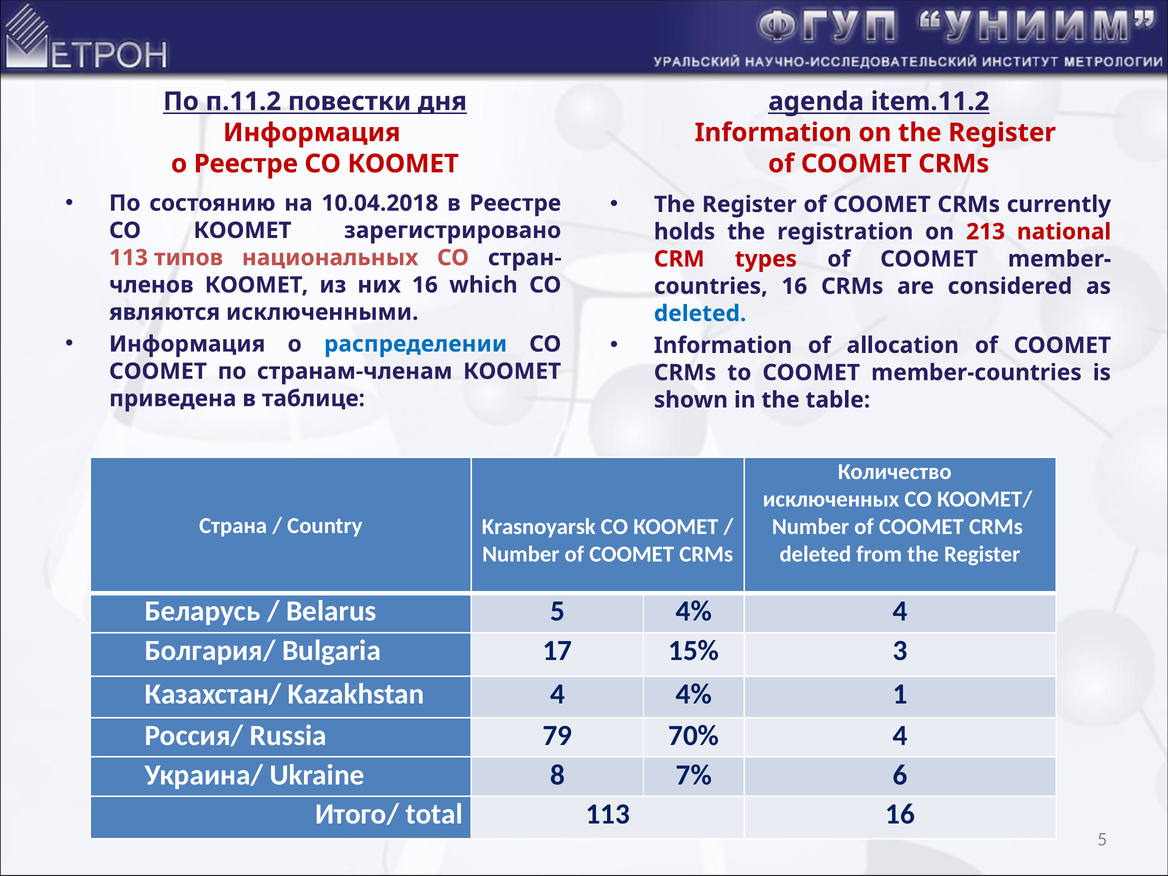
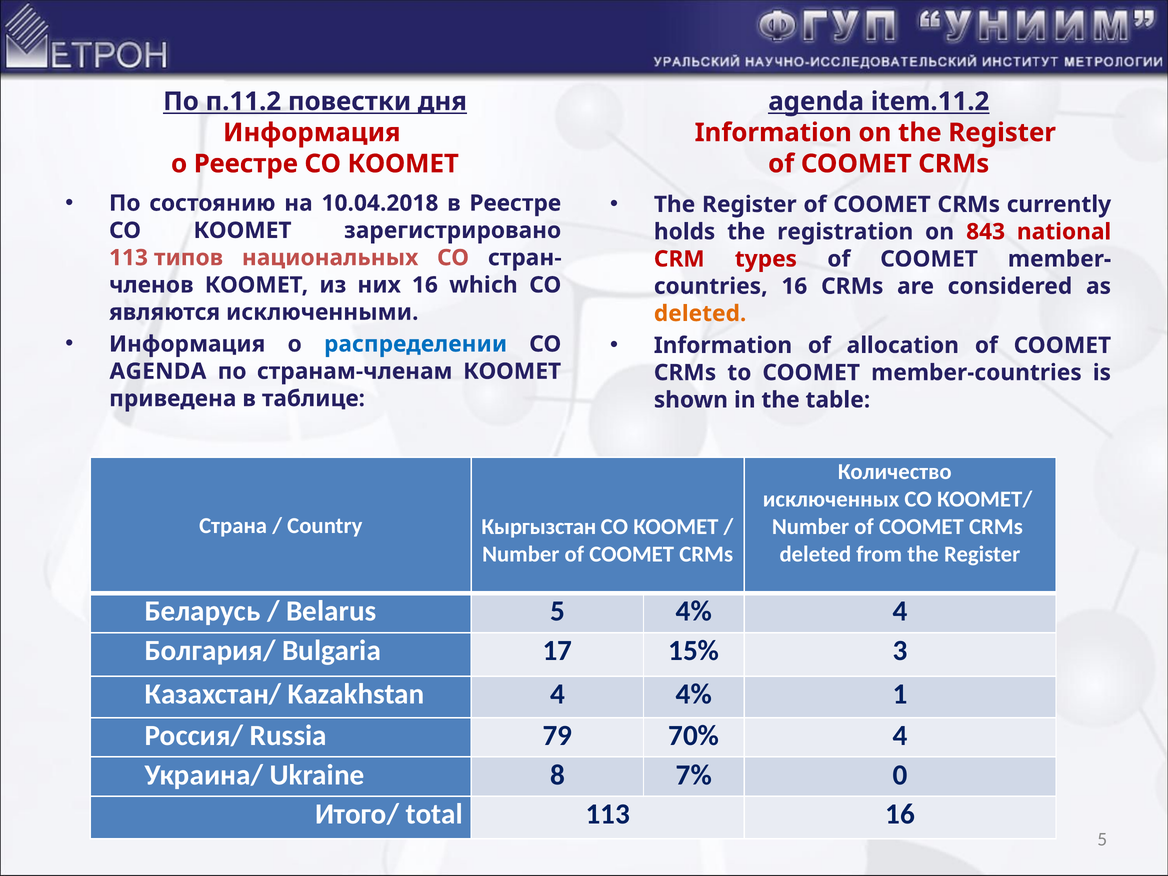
213: 213 -> 843 (986, 232)
deleted colour: blue -> orange (700, 314)
СООМЕТ: СООМЕТ -> AGENDA (158, 371)
Krasnoyarsk: Krasnoyarsk -> Кыргызстан (539, 527)
6: 6 -> 0 (900, 775)
